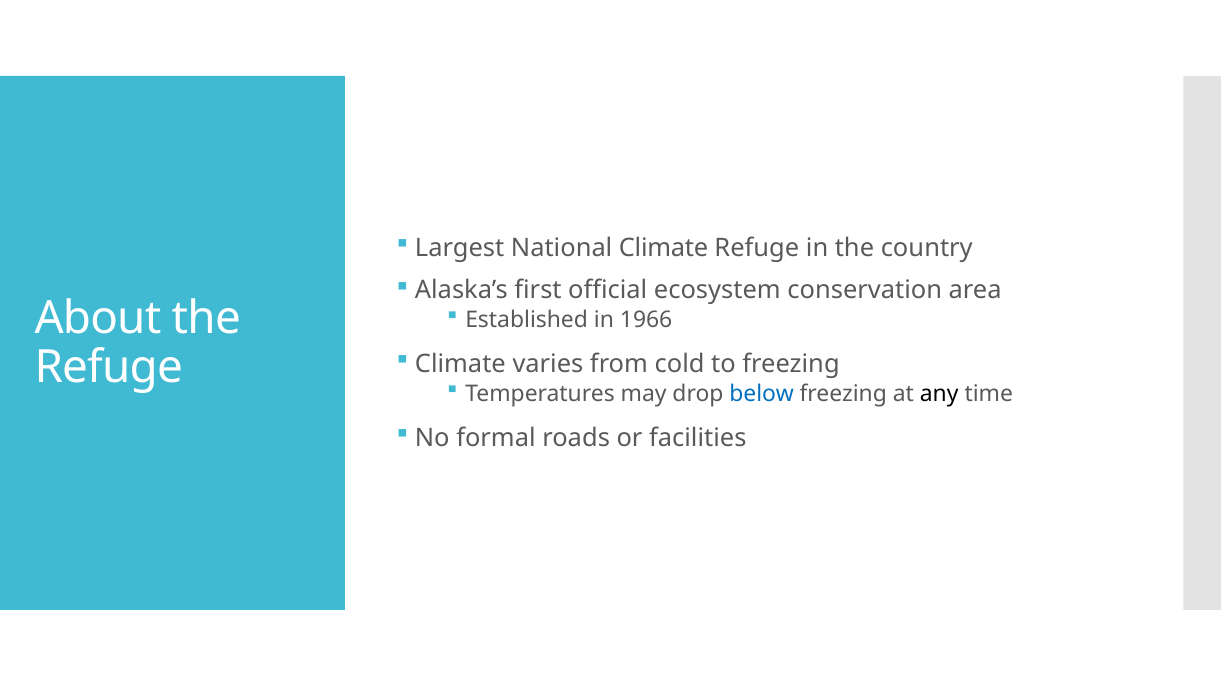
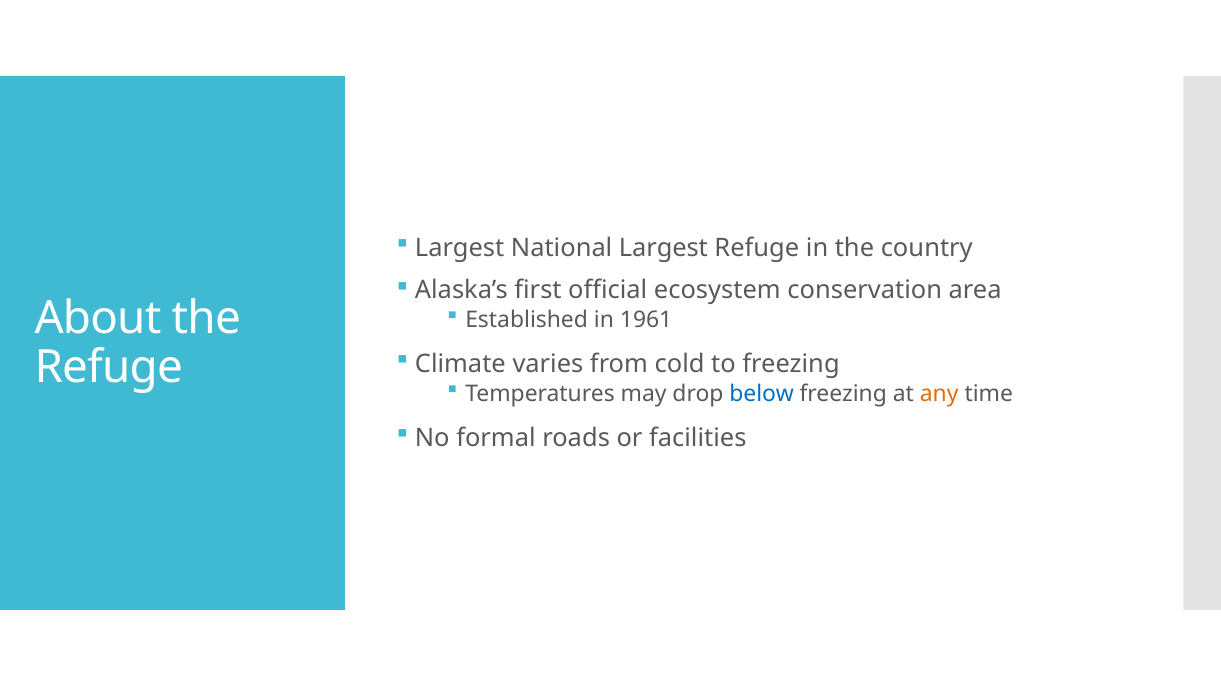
National Climate: Climate -> Largest (663, 248)
1966: 1966 -> 1961 (646, 320)
any colour: black -> orange (939, 393)
